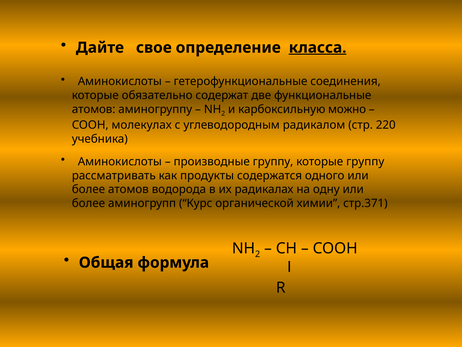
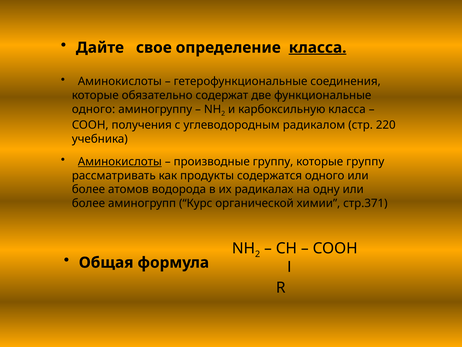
атомов: атомов -> одного (94, 109)
карбоксильную можно: можно -> класса (347, 109)
молекулах: молекулах -> получения (142, 125)
Аминокислоты underline: none -> present (120, 161)
